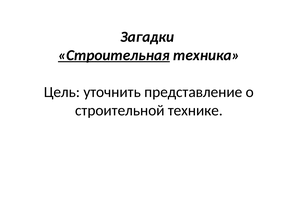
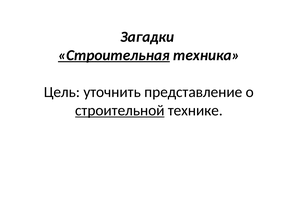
строительной underline: none -> present (120, 110)
